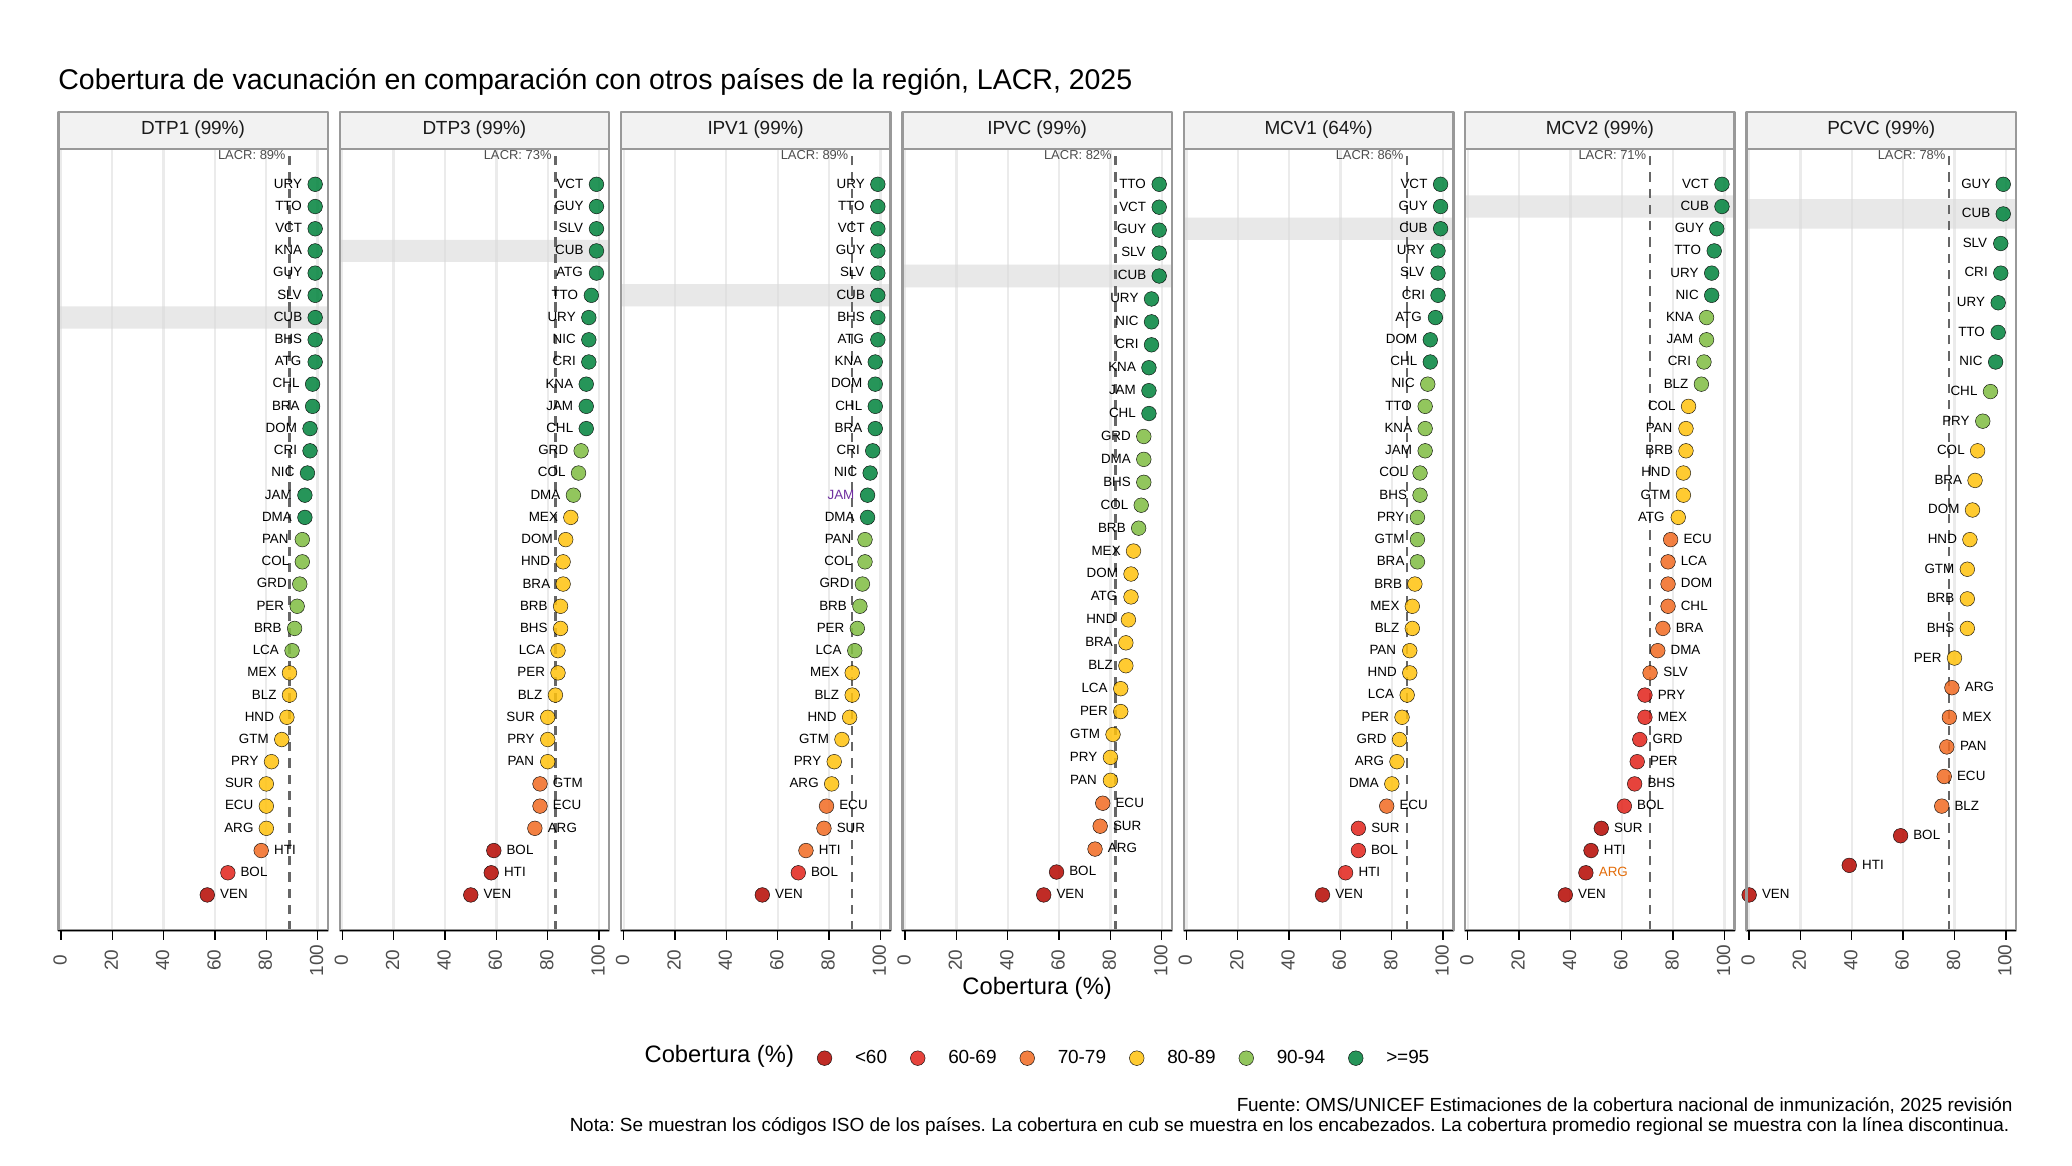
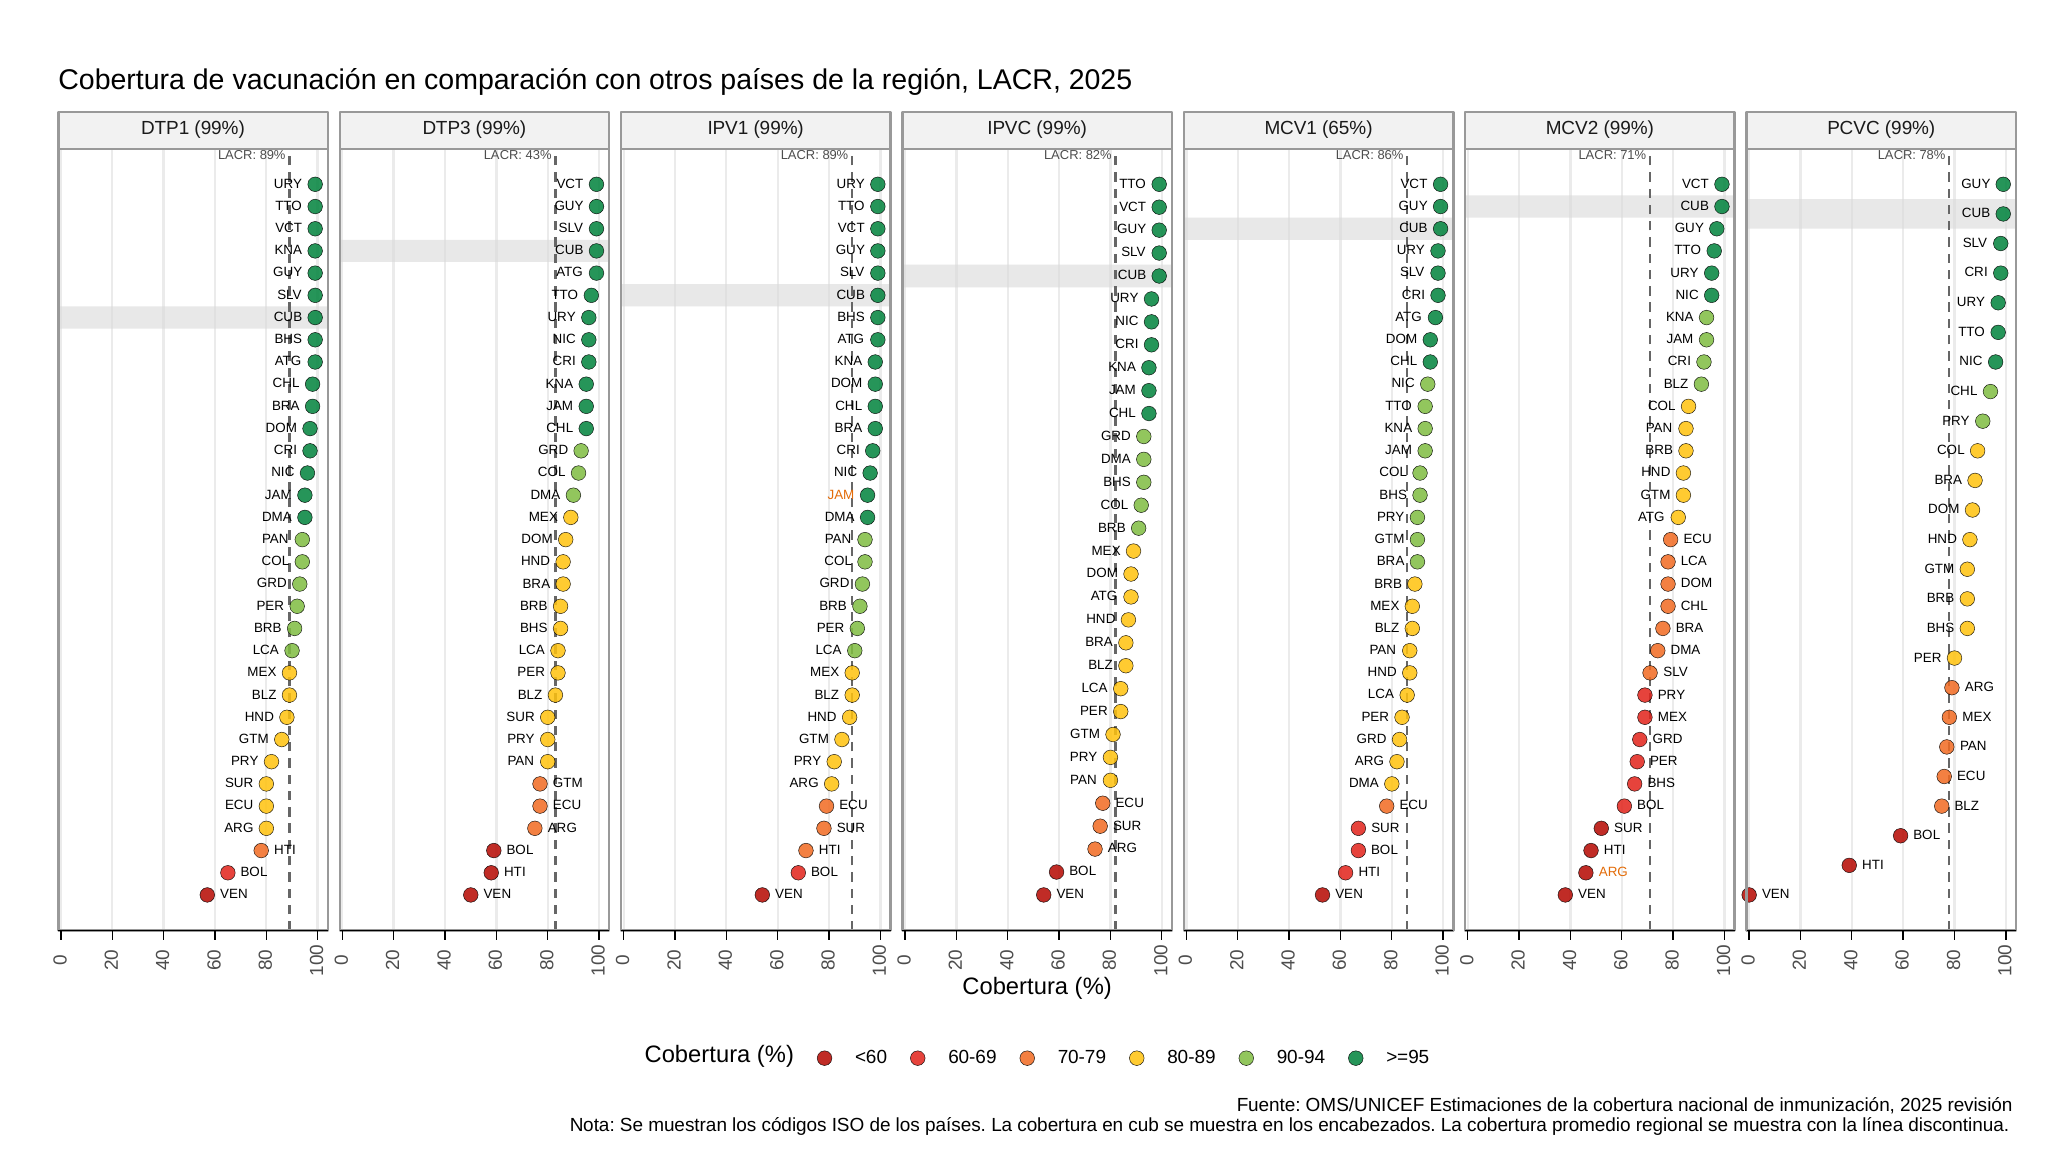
64%: 64% -> 65% (1347, 128)
73%: 73% -> 43% (539, 155)
JAM colour: purple -> orange (841, 495)
